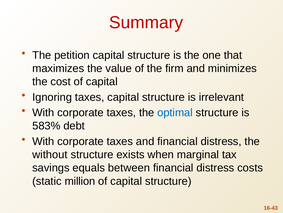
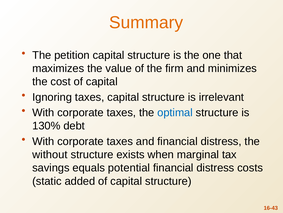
Summary colour: red -> orange (146, 22)
583%: 583% -> 130% (46, 125)
between: between -> potential (129, 167)
million: million -> added (80, 181)
